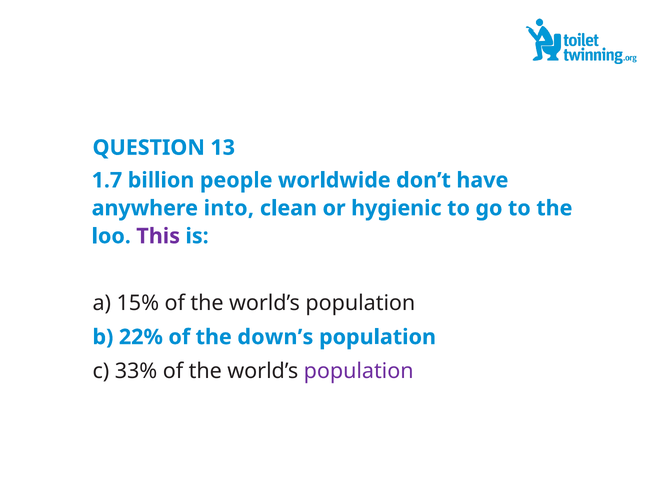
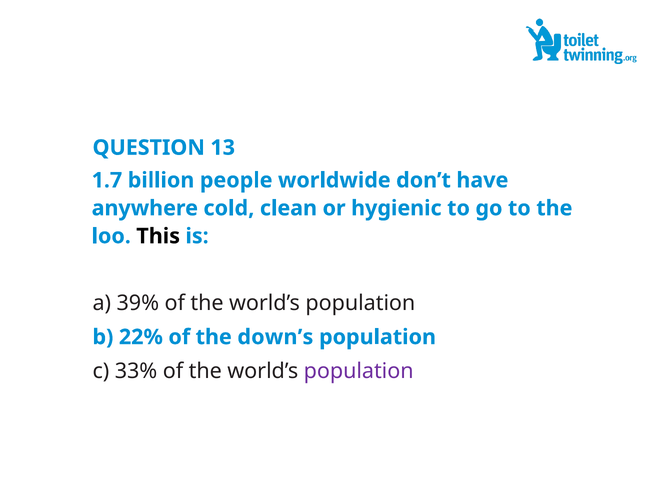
into: into -> cold (229, 208)
This colour: purple -> black (158, 236)
15%: 15% -> 39% (138, 303)
